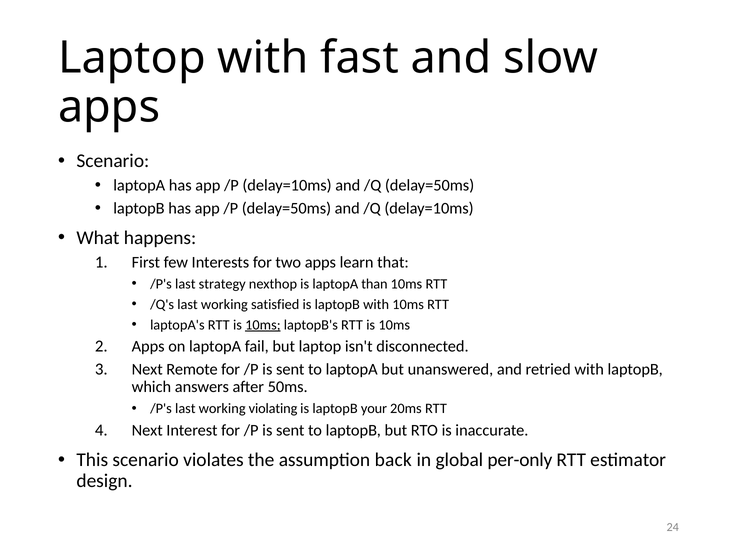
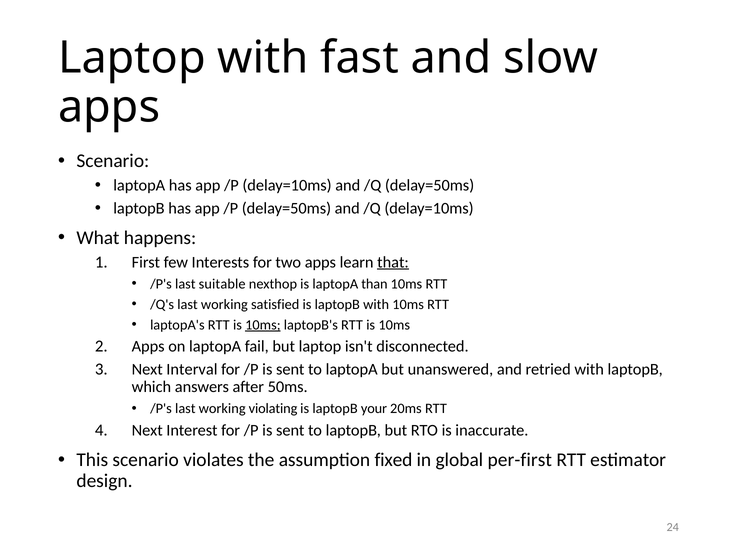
that underline: none -> present (393, 262)
strategy: strategy -> suitable (222, 284)
Remote: Remote -> Interval (192, 370)
back: back -> fixed (393, 460)
per-only: per-only -> per-first (520, 460)
